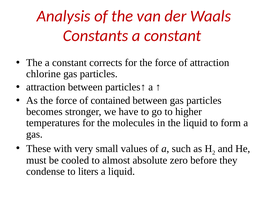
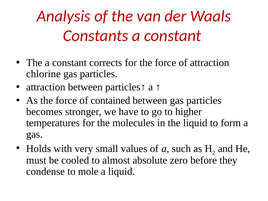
These: These -> Holds (39, 149)
liters: liters -> mole (88, 172)
